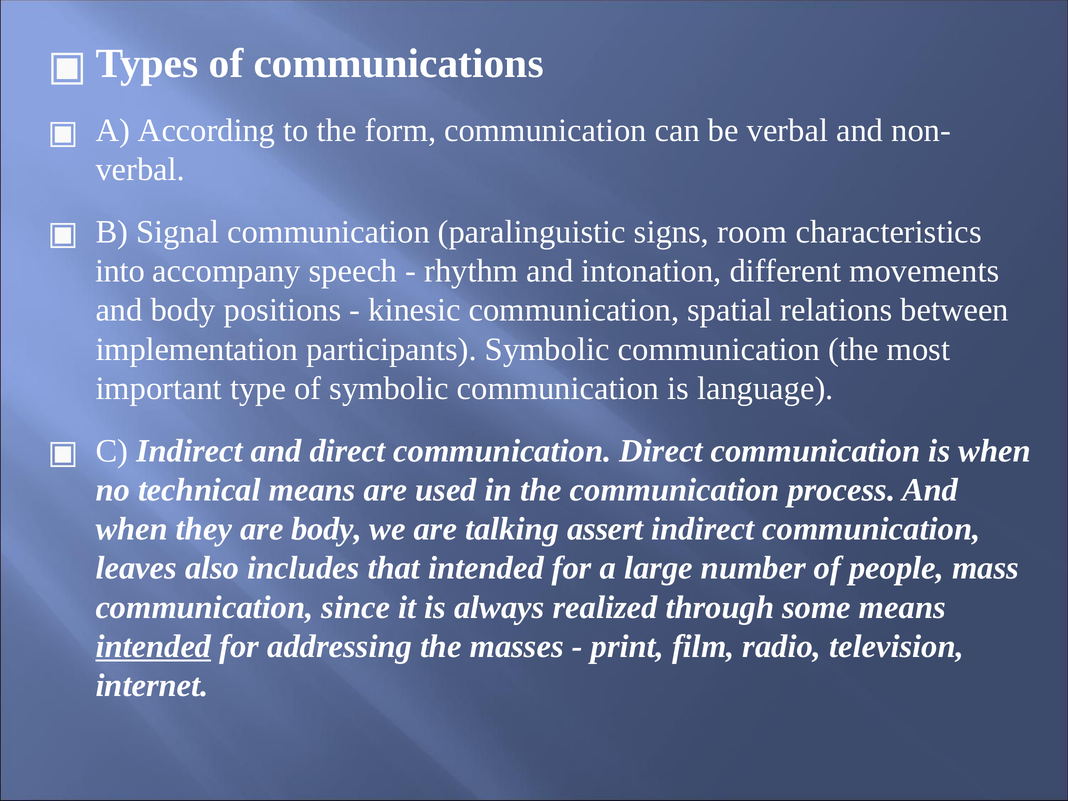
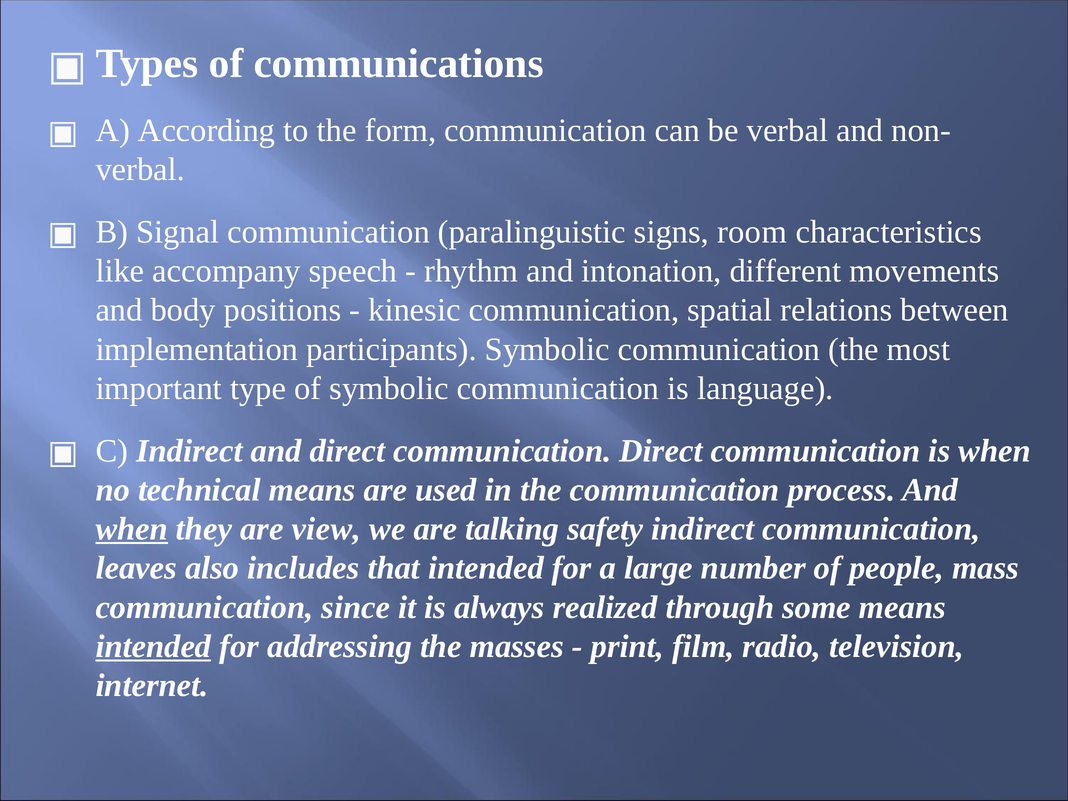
into: into -> like (120, 271)
when underline: none -> present (132, 529)
are body: body -> view (326, 529)
assert: assert -> safety (605, 529)
